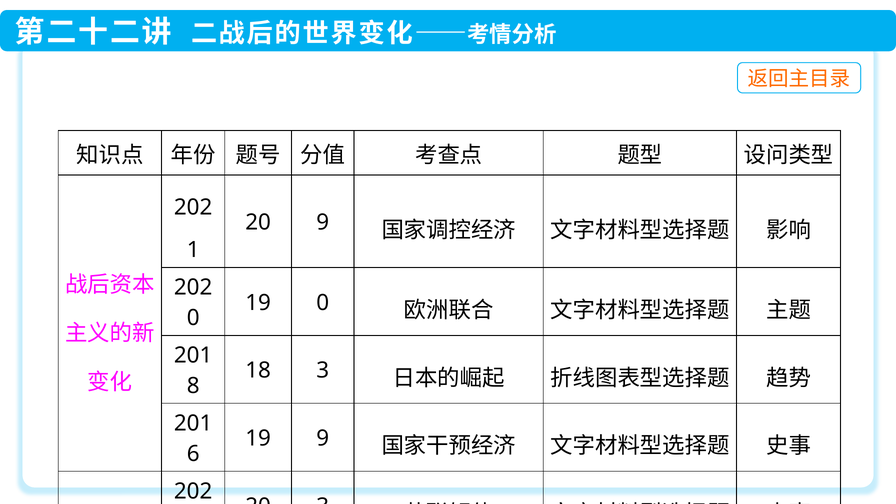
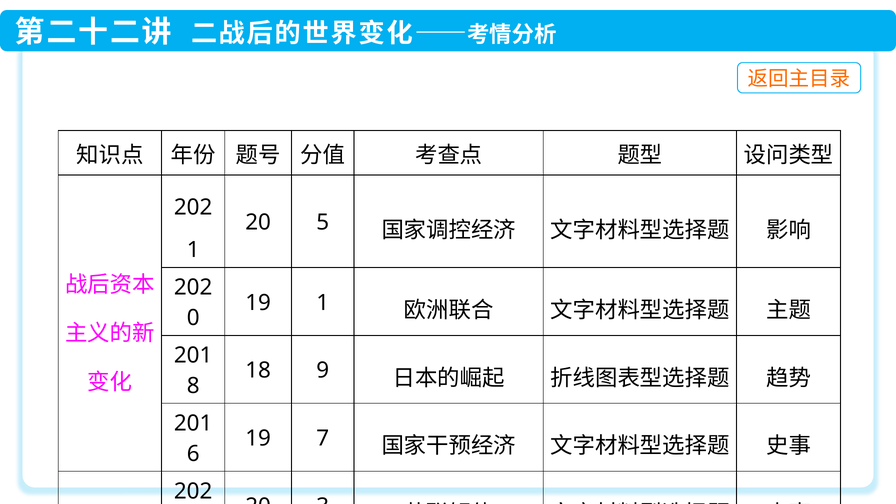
20 9: 9 -> 5 (323, 223)
19 0: 0 -> 1 (323, 303)
18 3: 3 -> 9 (323, 371)
19 9: 9 -> 7 (323, 439)
